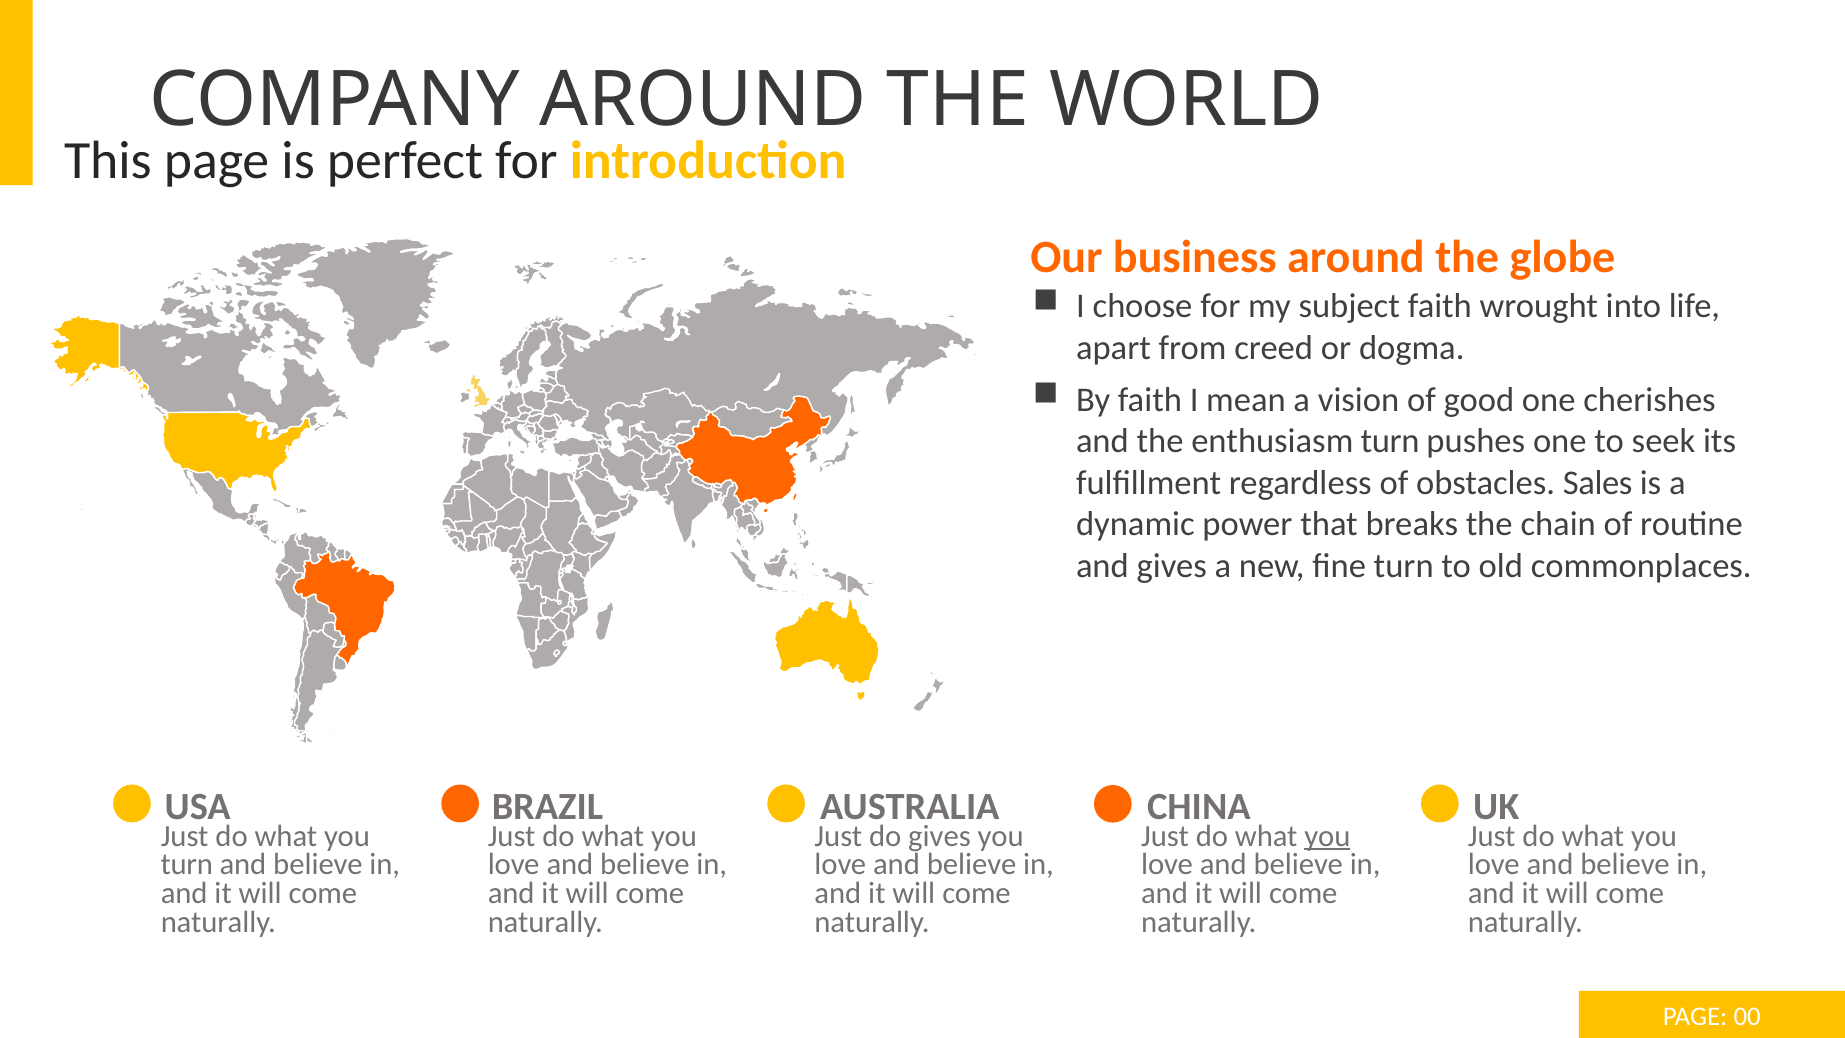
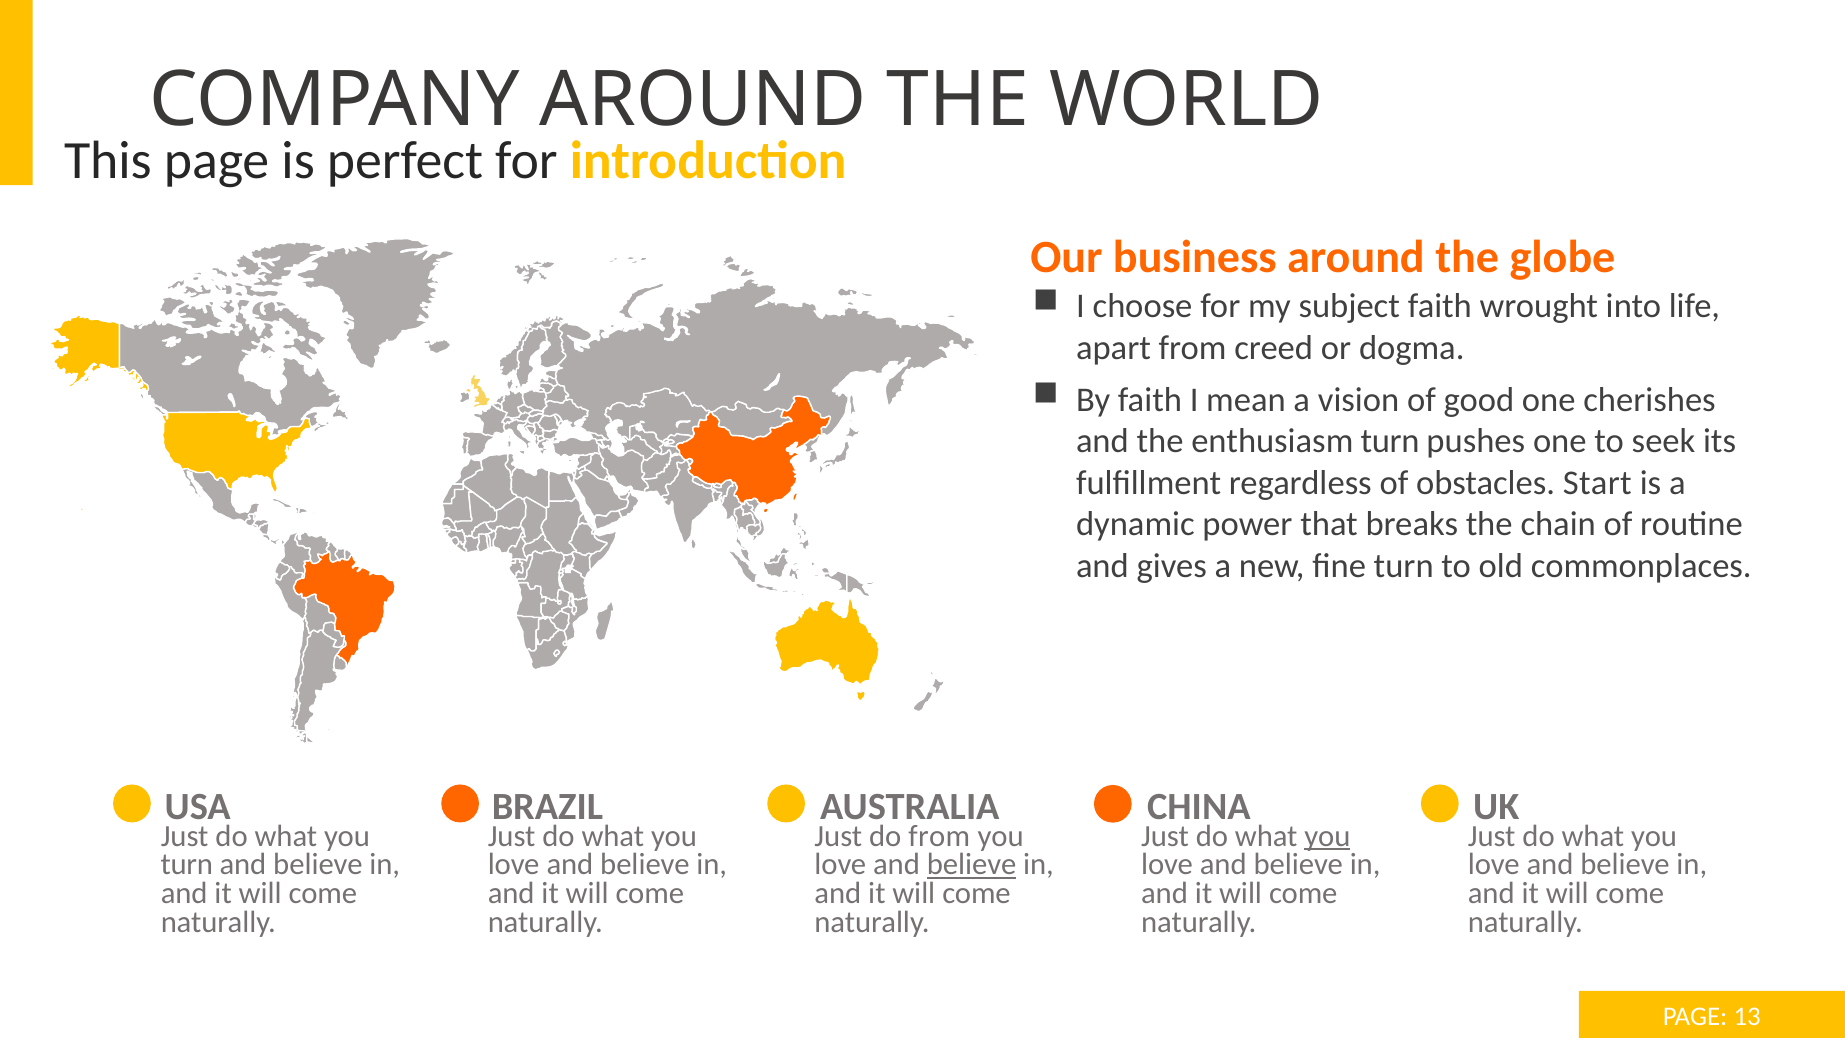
Sales: Sales -> Start (1597, 483)
do gives: gives -> from (939, 836)
believe underline: none -> present (972, 865)
00: 00 -> 13 (1747, 1016)
